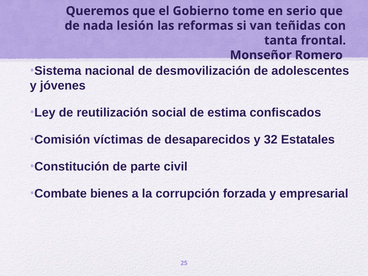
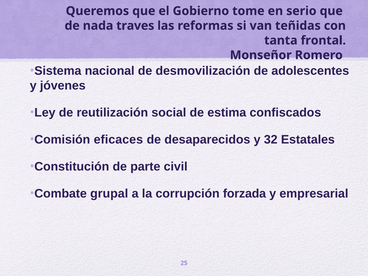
lesión: lesión -> traves (135, 26)
víctimas: víctimas -> eficaces (118, 139)
bienes: bienes -> grupal (109, 193)
